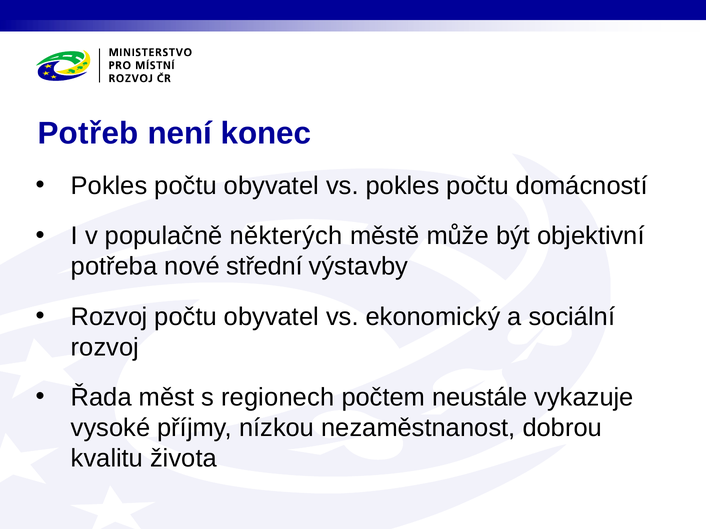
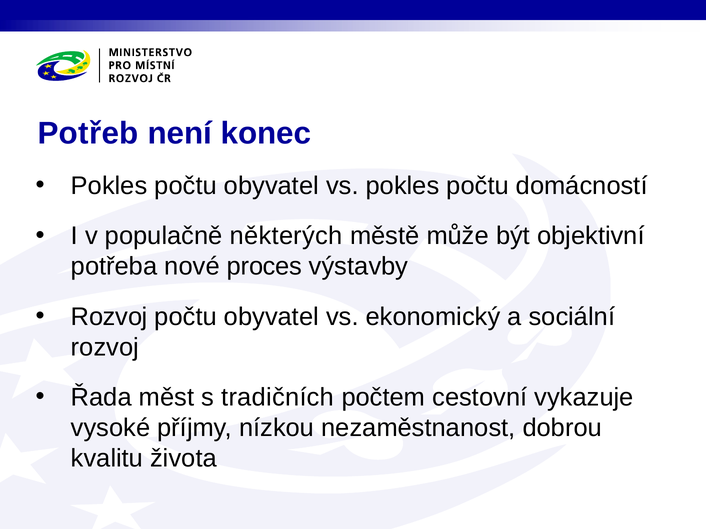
střední: střední -> proces (264, 267)
regionech: regionech -> tradičních (278, 398)
neustále: neustále -> cestovní (480, 398)
